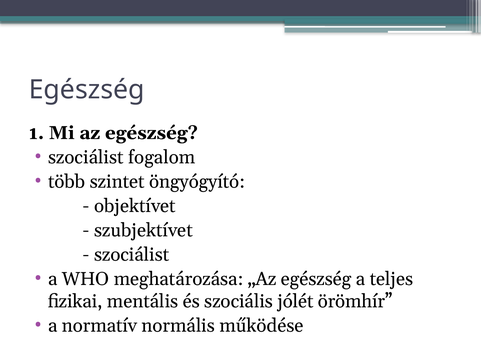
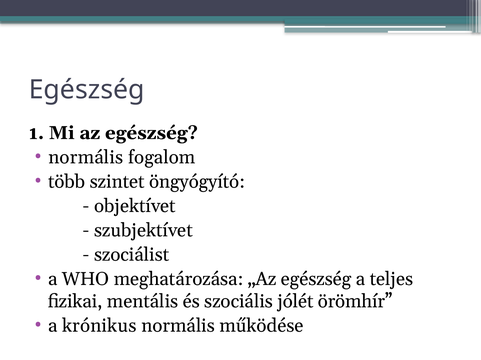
szociálist: szociálist -> normális (86, 158)
normatív: normatív -> krónikus (99, 326)
